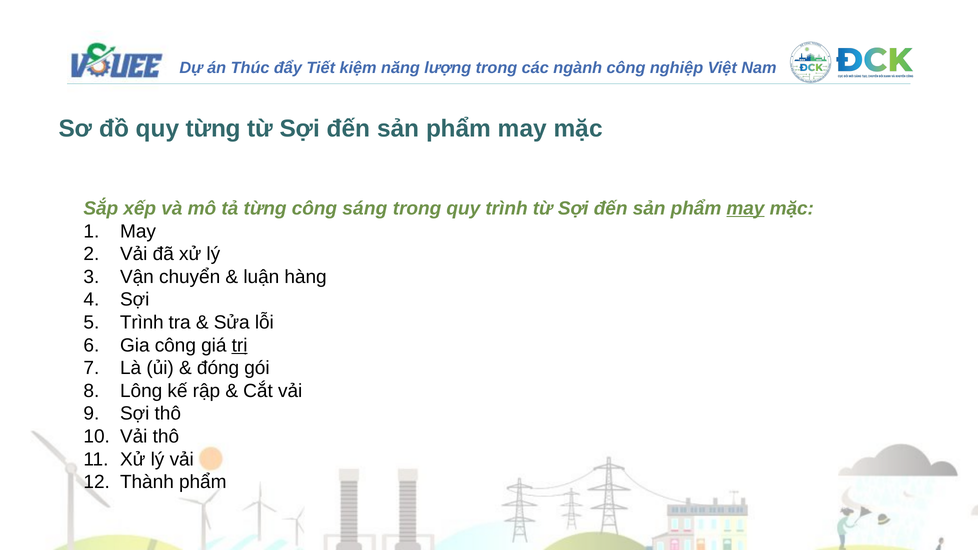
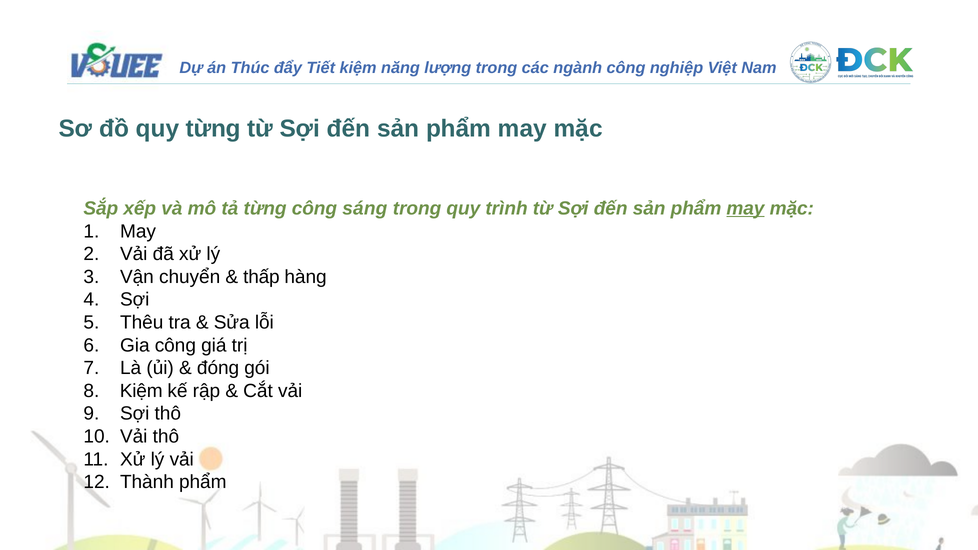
luận: luận -> thấp (261, 277)
Trình: Trình -> Thêu (142, 323)
trị underline: present -> none (240, 345)
Lông: Lông -> Kiệm (141, 391)
